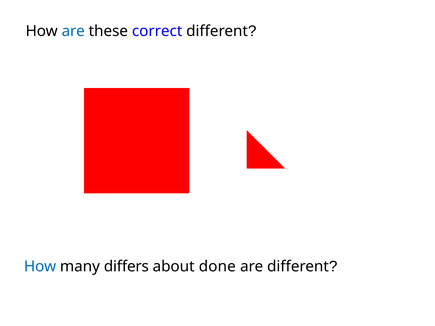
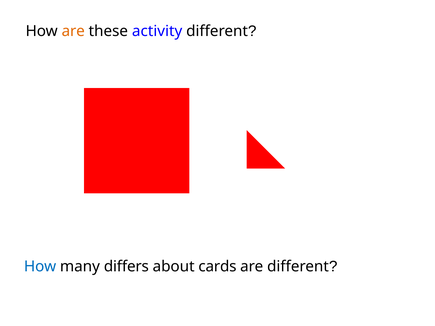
are colour: blue -> orange (73, 31)
correct: correct -> activity (157, 31)
done: done -> cards (217, 267)
